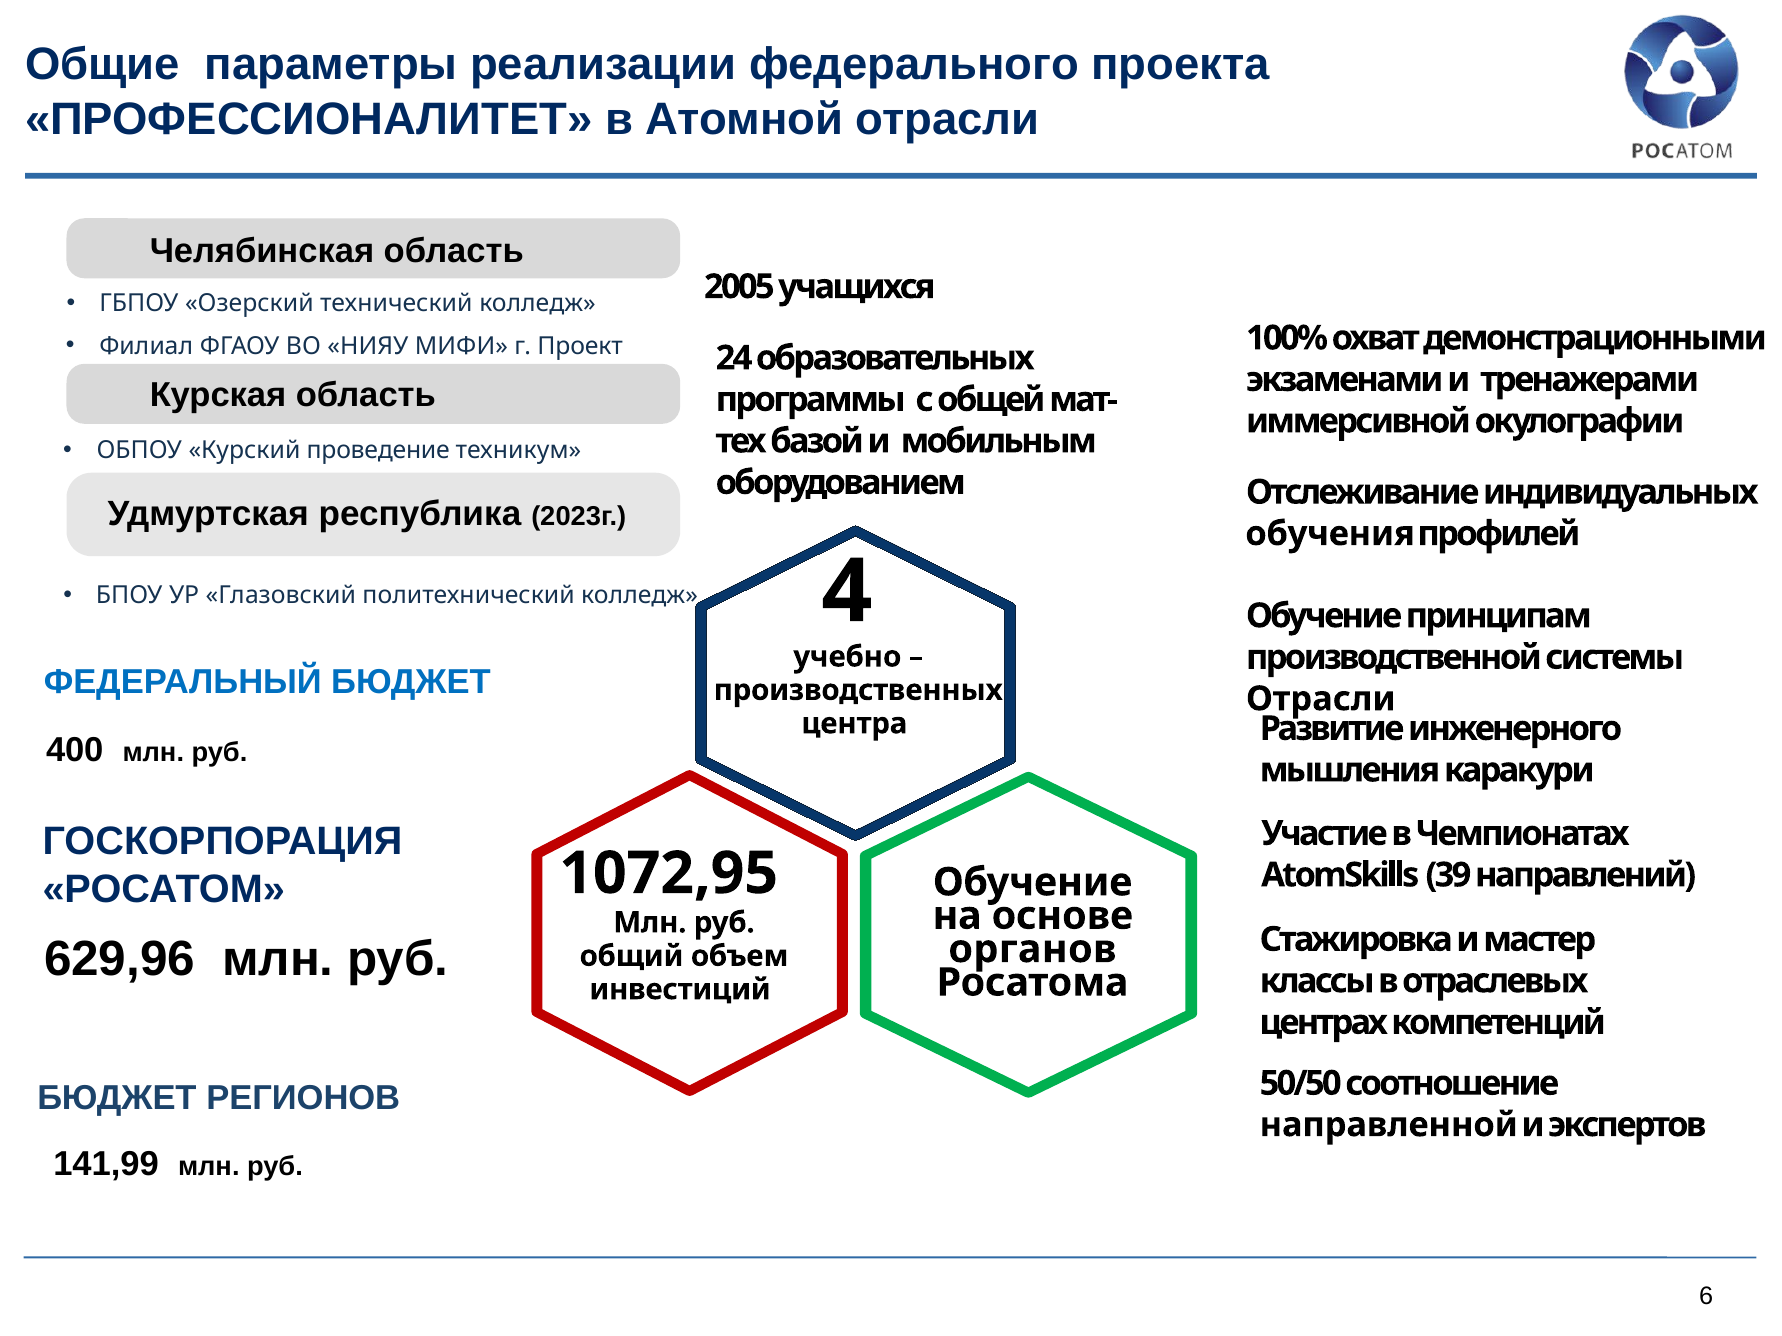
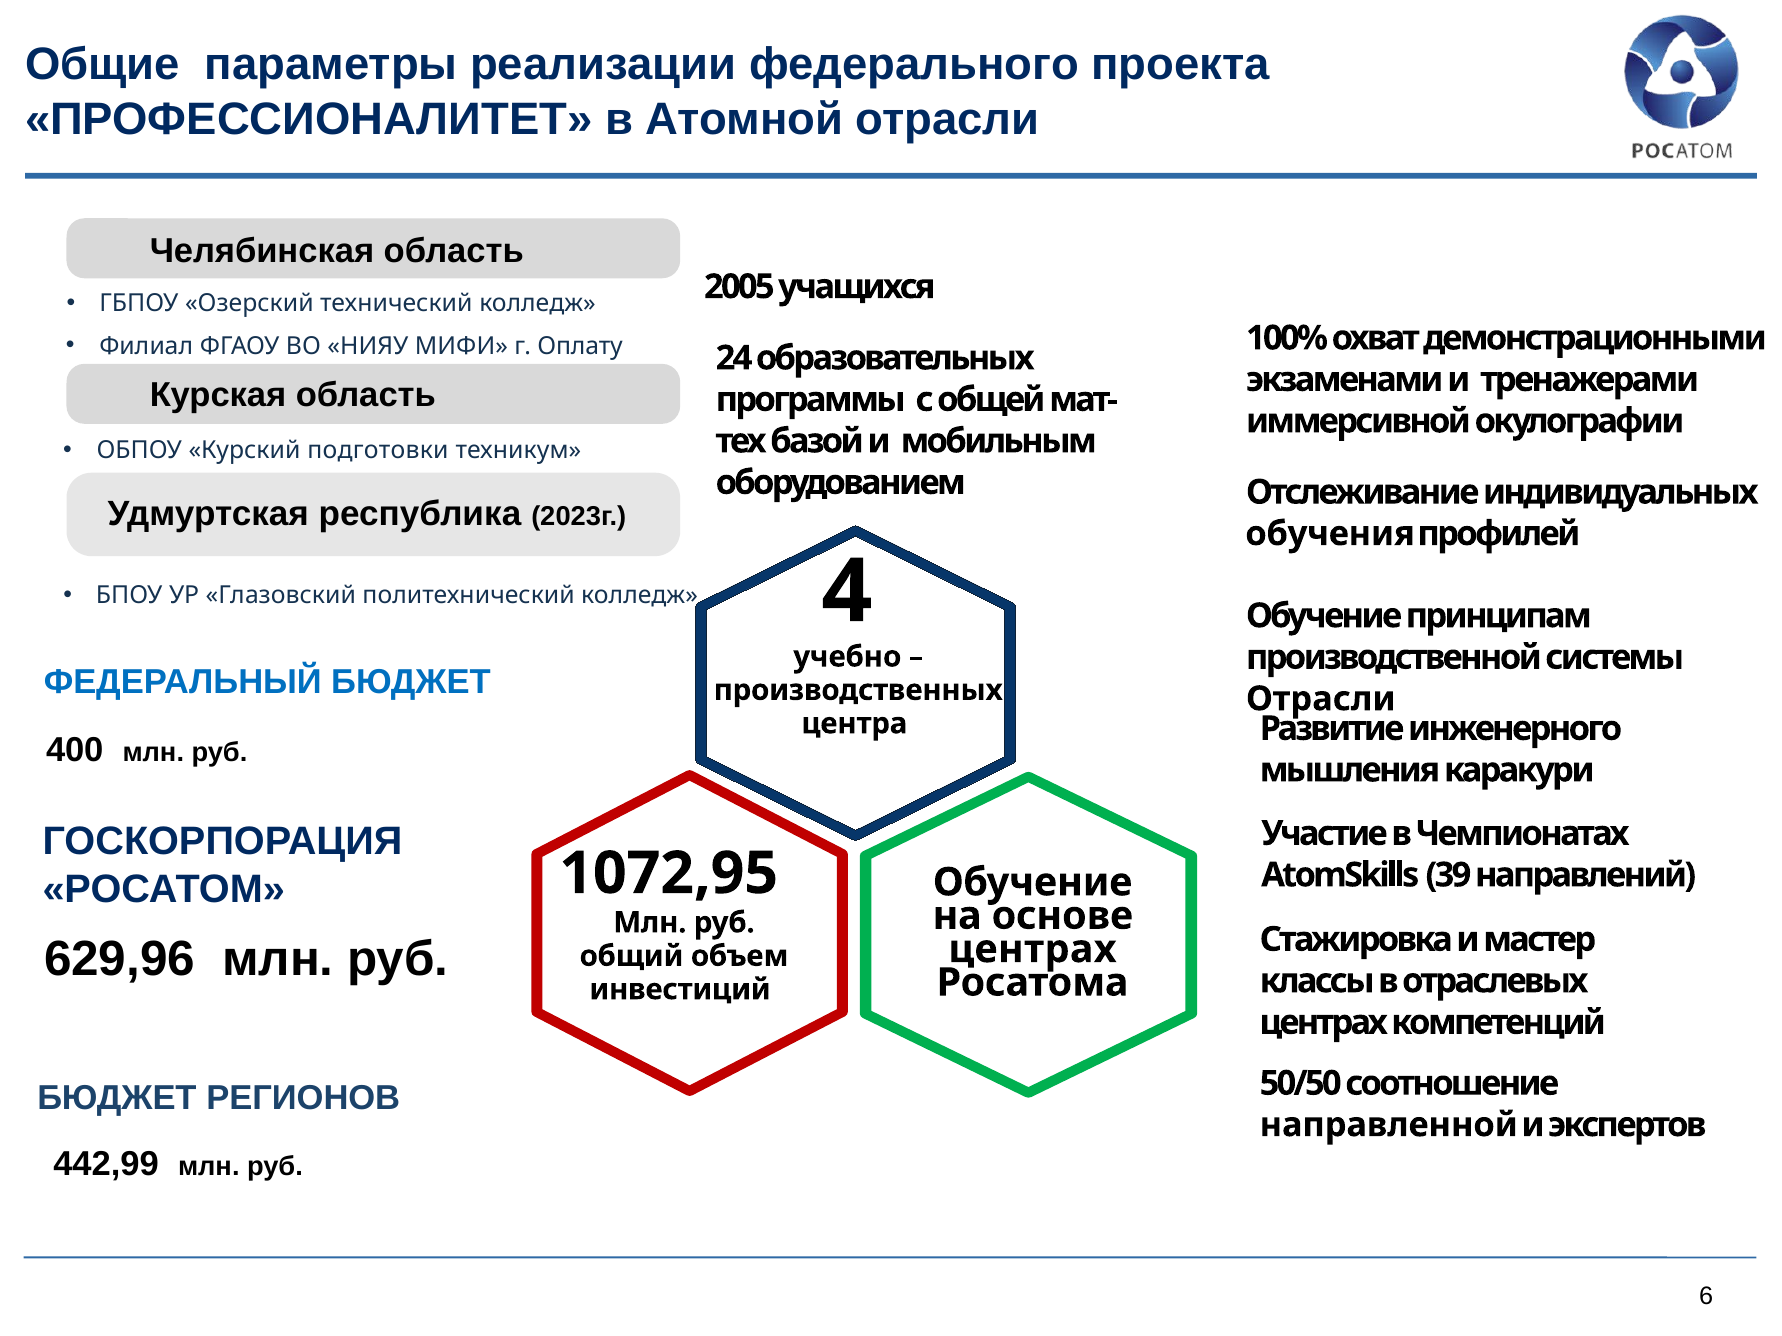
Проект: Проект -> Оплату (580, 346)
проведение: проведение -> подготовки (378, 450)
органов: органов -> центрах (1033, 950)
141,99: 141,99 -> 442,99 (106, 1164)
